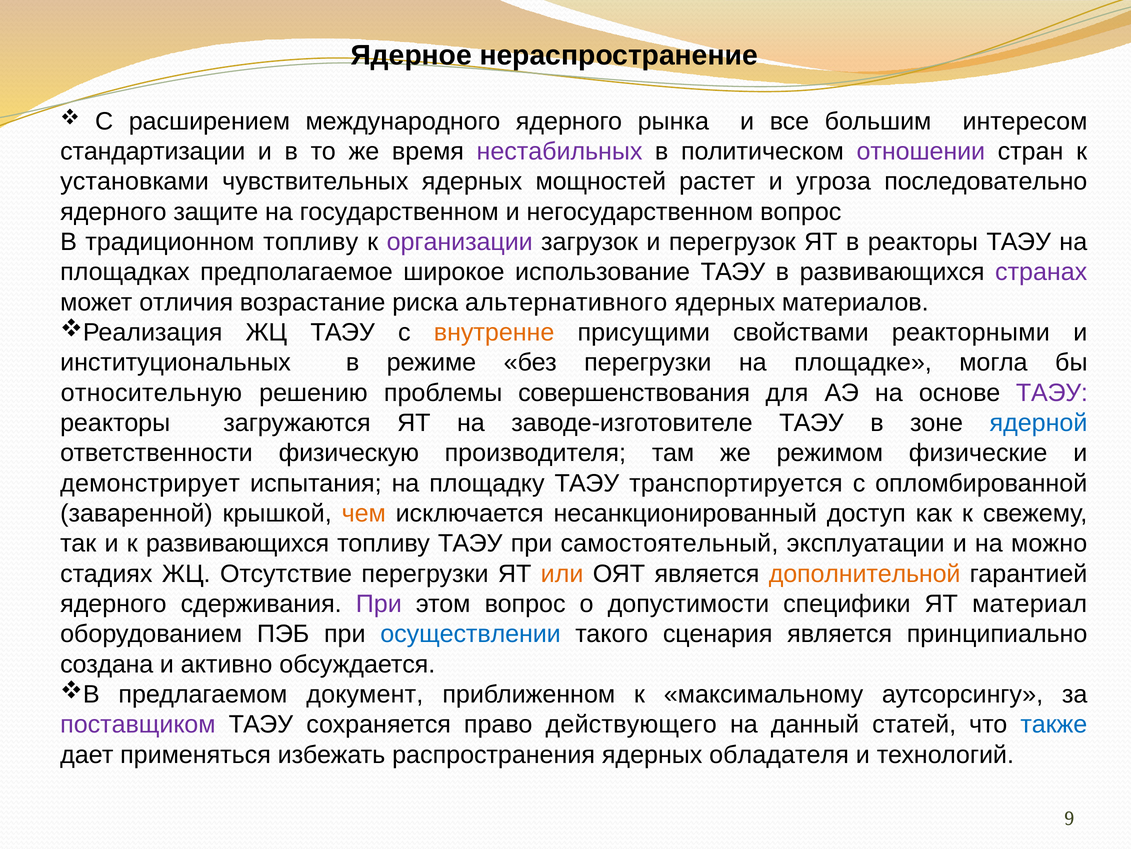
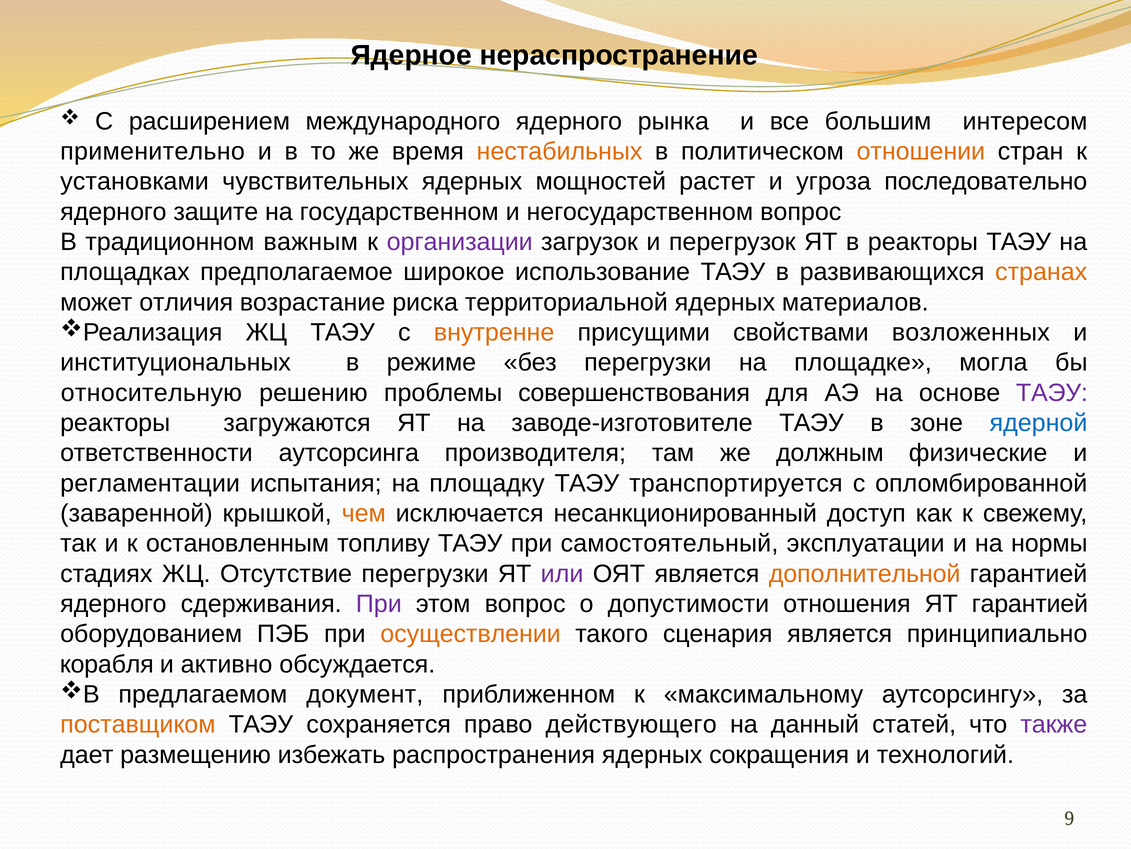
стандартизации: стандартизации -> применительно (153, 151)
нестабильных colour: purple -> orange (560, 151)
отношении colour: purple -> orange (921, 151)
традиционном топливу: топливу -> важным (311, 242)
странах colour: purple -> orange (1041, 272)
альтернативного: альтернативного -> территориальной (566, 302)
реакторными: реакторными -> возложенных (971, 332)
физическую: физическую -> аутсорсинга (349, 453)
режимом: режимом -> должным (830, 453)
демонстрирует: демонстрирует -> регламентации (150, 483)
к развивающихся: развивающихся -> остановленным (237, 543)
можно: можно -> нормы (1049, 543)
или colour: orange -> purple (562, 573)
специфики: специфики -> отношения (847, 603)
ЯТ материал: материал -> гарантией (1030, 603)
осуществлении colour: blue -> orange (471, 634)
создана: создана -> корабля (107, 664)
поставщиком colour: purple -> orange (138, 724)
также colour: blue -> purple (1054, 724)
применяться: применяться -> размещению (196, 754)
обладателя: обладателя -> сокращения (779, 754)
